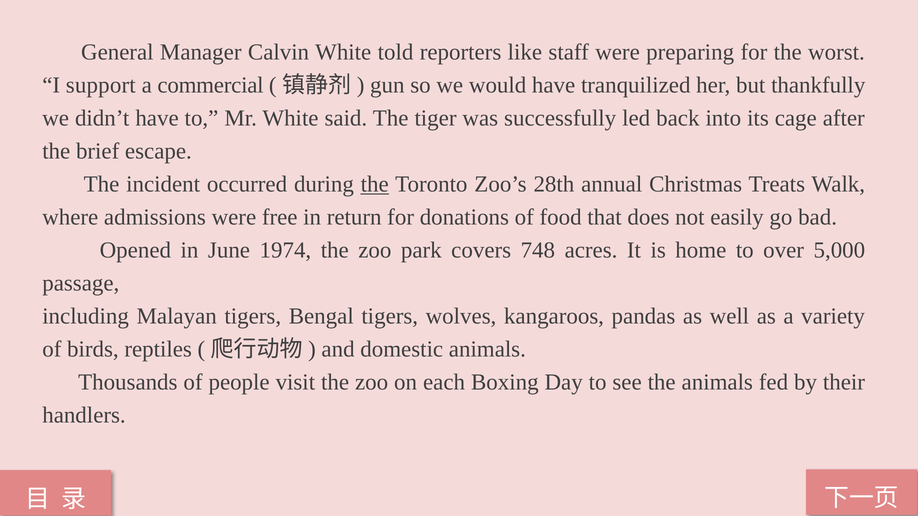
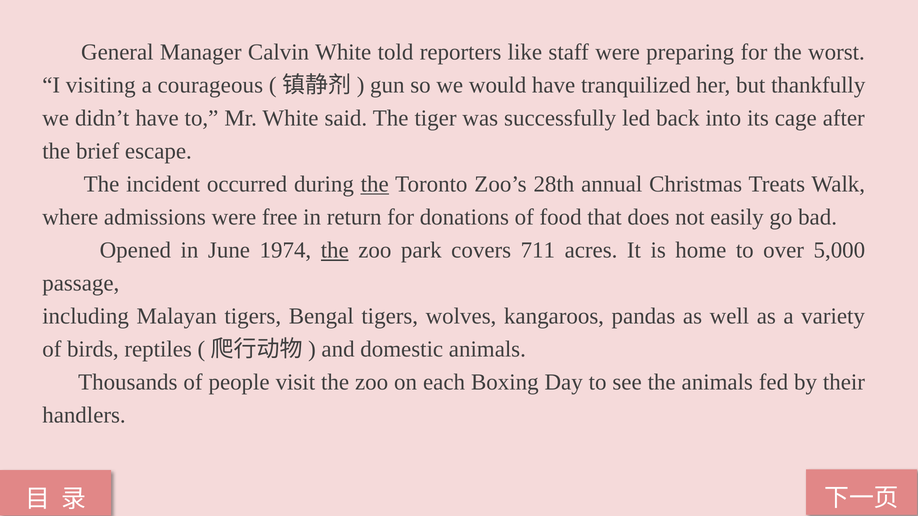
support: support -> visiting (101, 85)
commercial: commercial -> courageous (210, 85)
the underline: none -> present (335, 250)
748: 748 -> 711 (538, 250)
